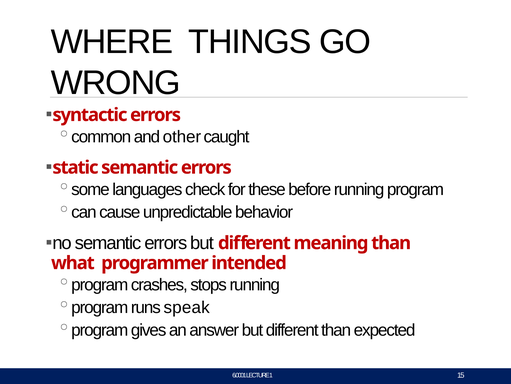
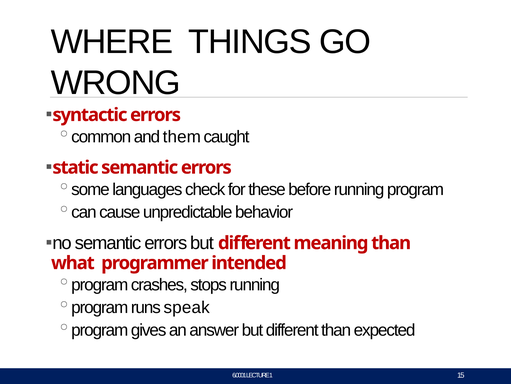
other: other -> them (182, 137)
